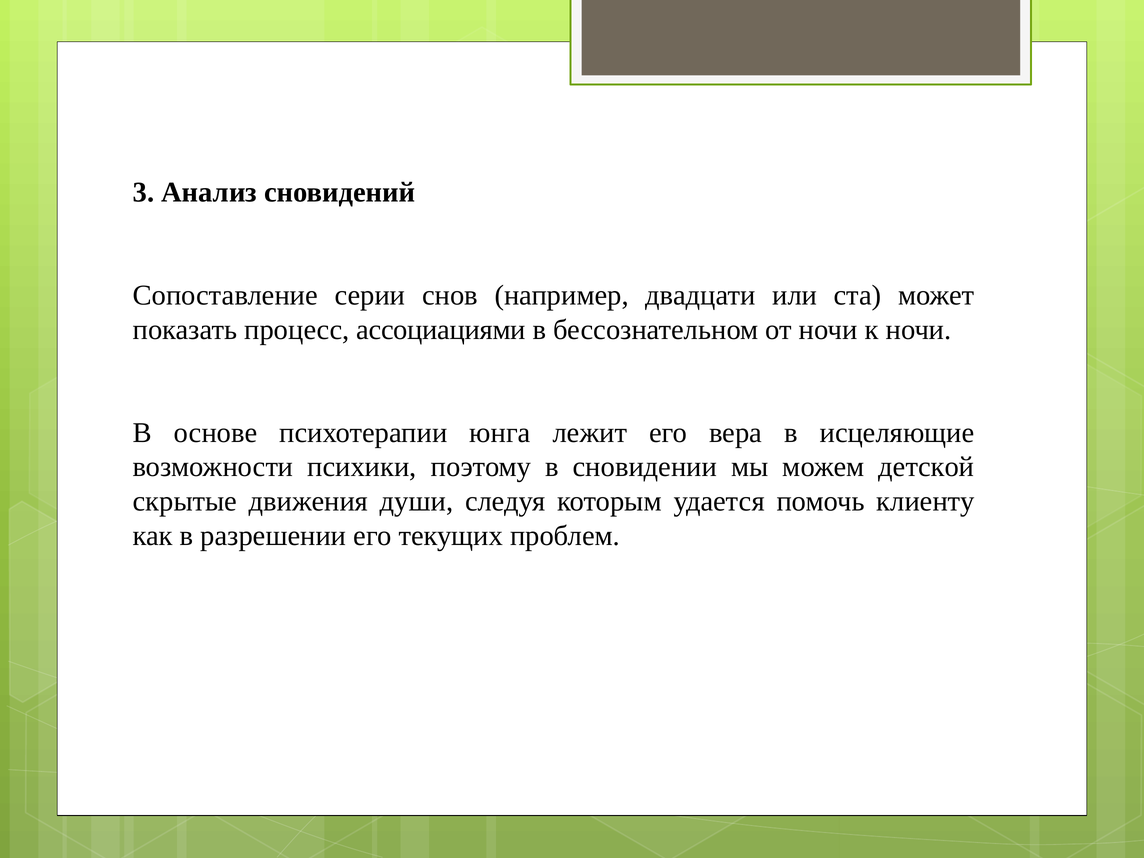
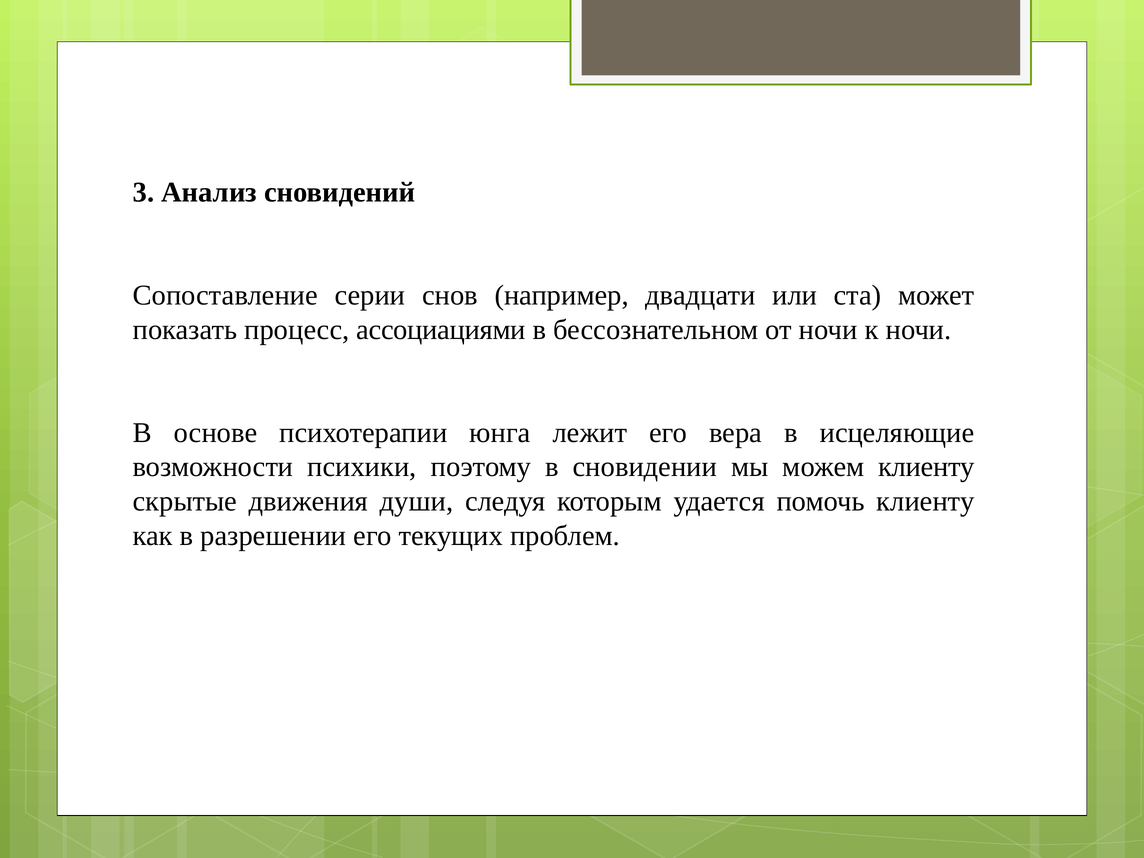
можем детской: детской -> клиенту (926, 467)
